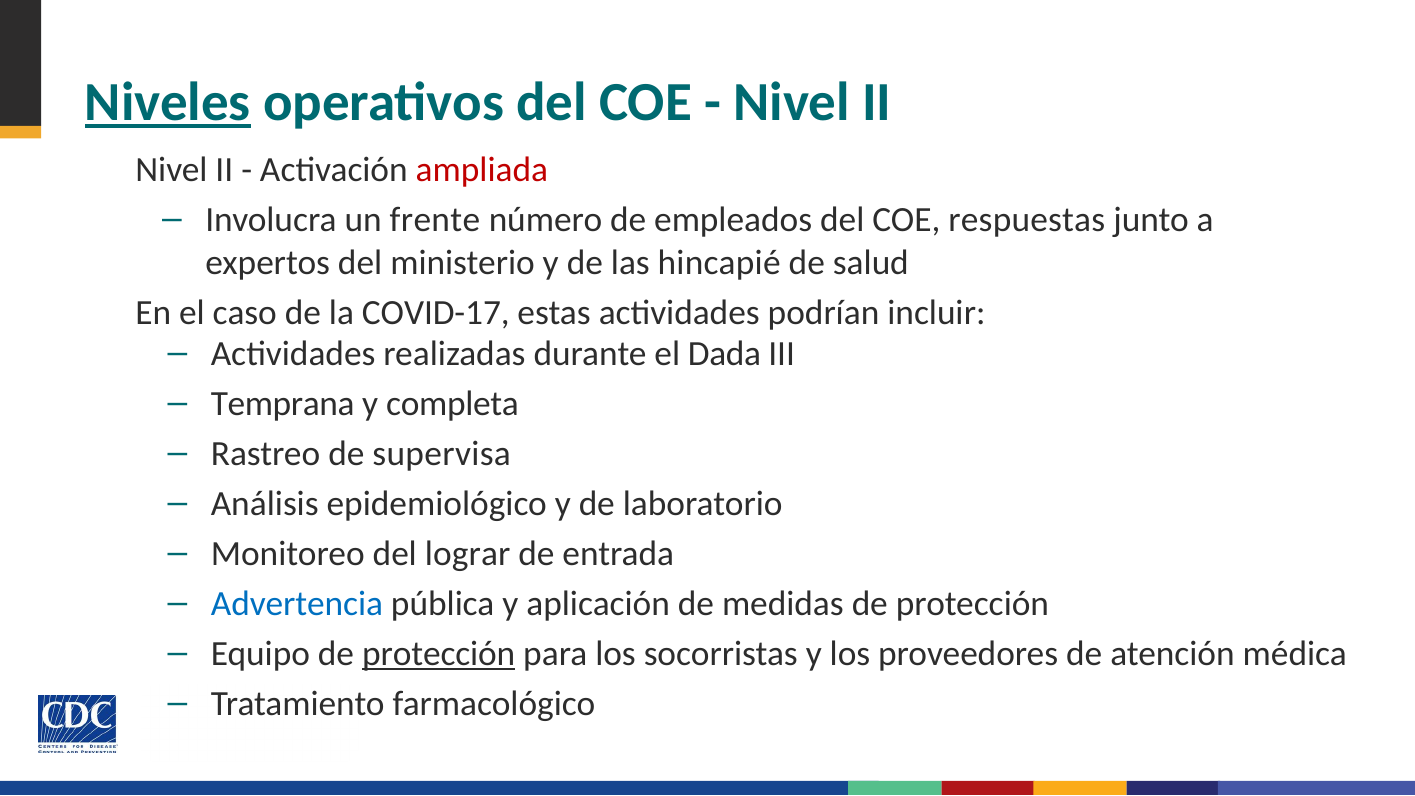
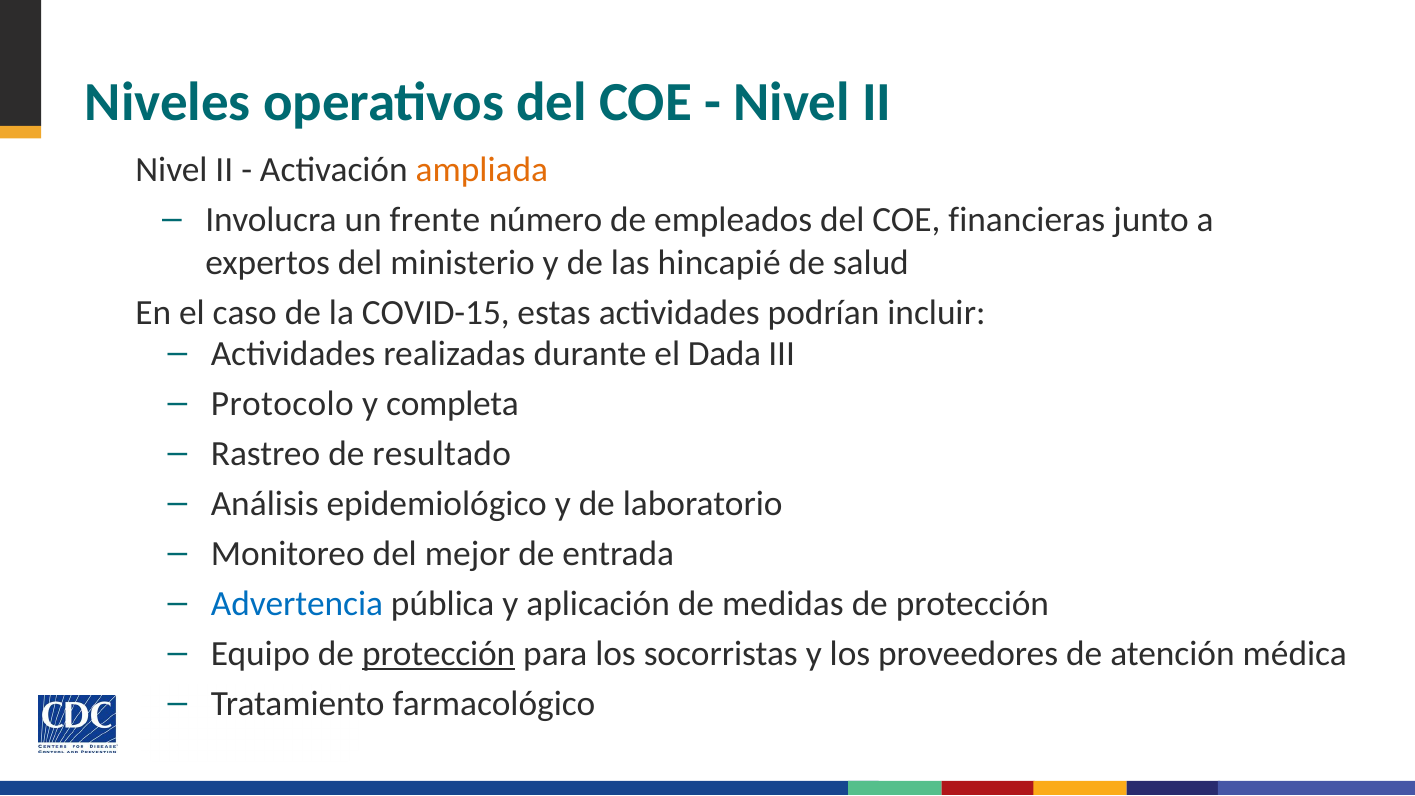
Niveles underline: present -> none (168, 102)
ampliada colour: red -> orange (482, 170)
respuestas: respuestas -> financieras (1027, 220)
COVID-17: COVID-17 -> COVID-15 (436, 312)
Temprana: Temprana -> Protocolo (282, 404)
supervisa: supervisa -> resultado (442, 454)
lograr: lograr -> mejor (468, 554)
